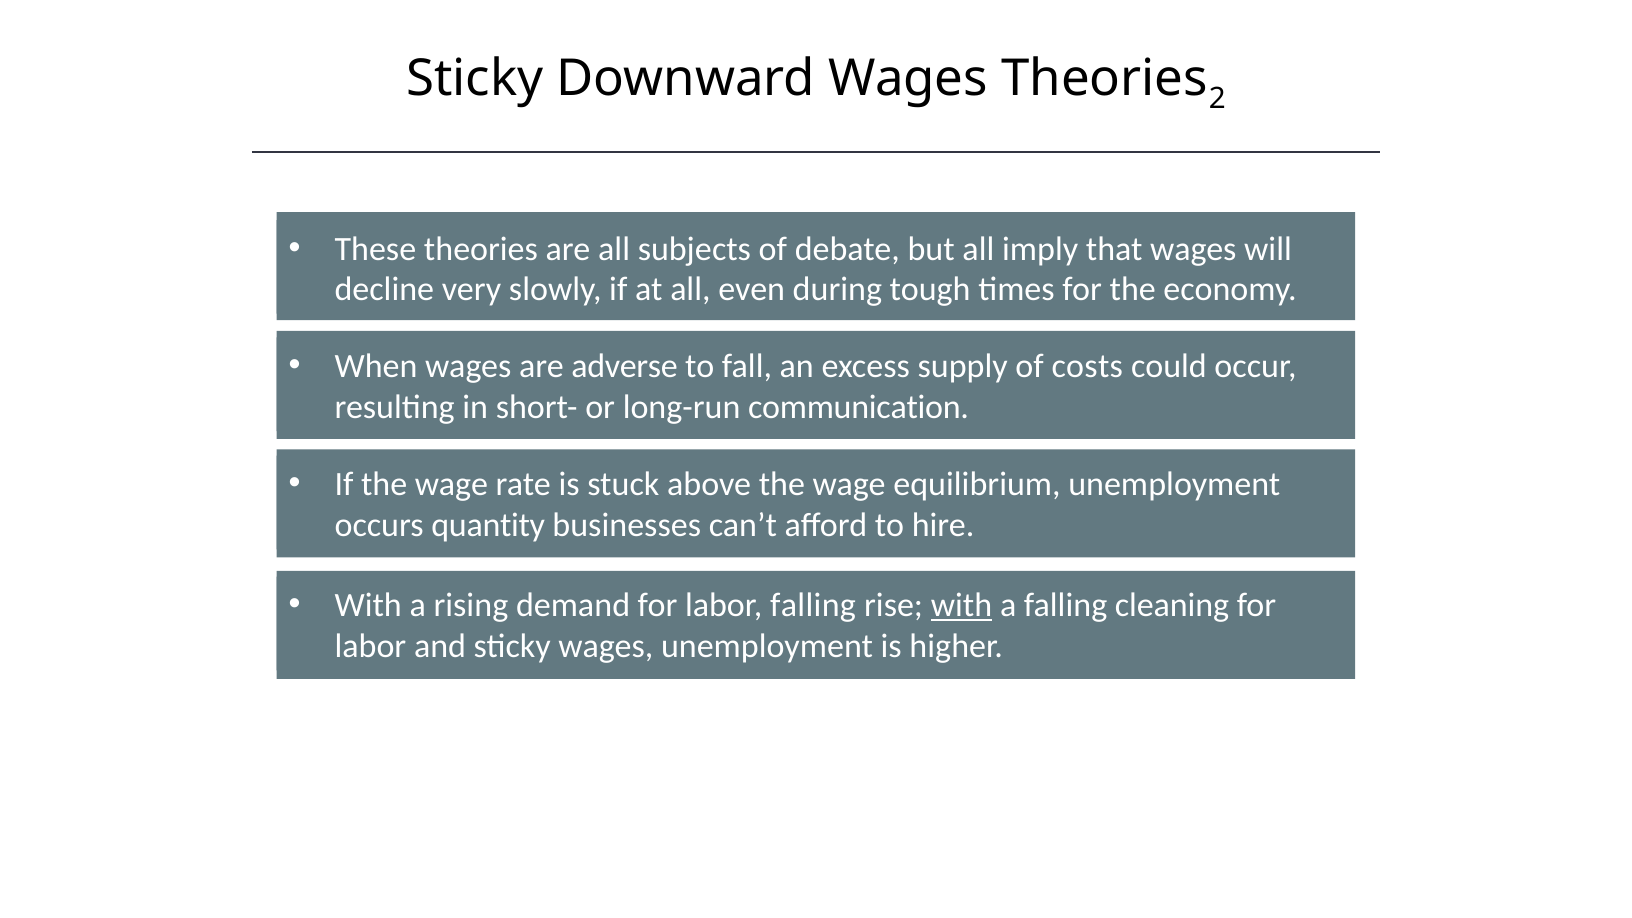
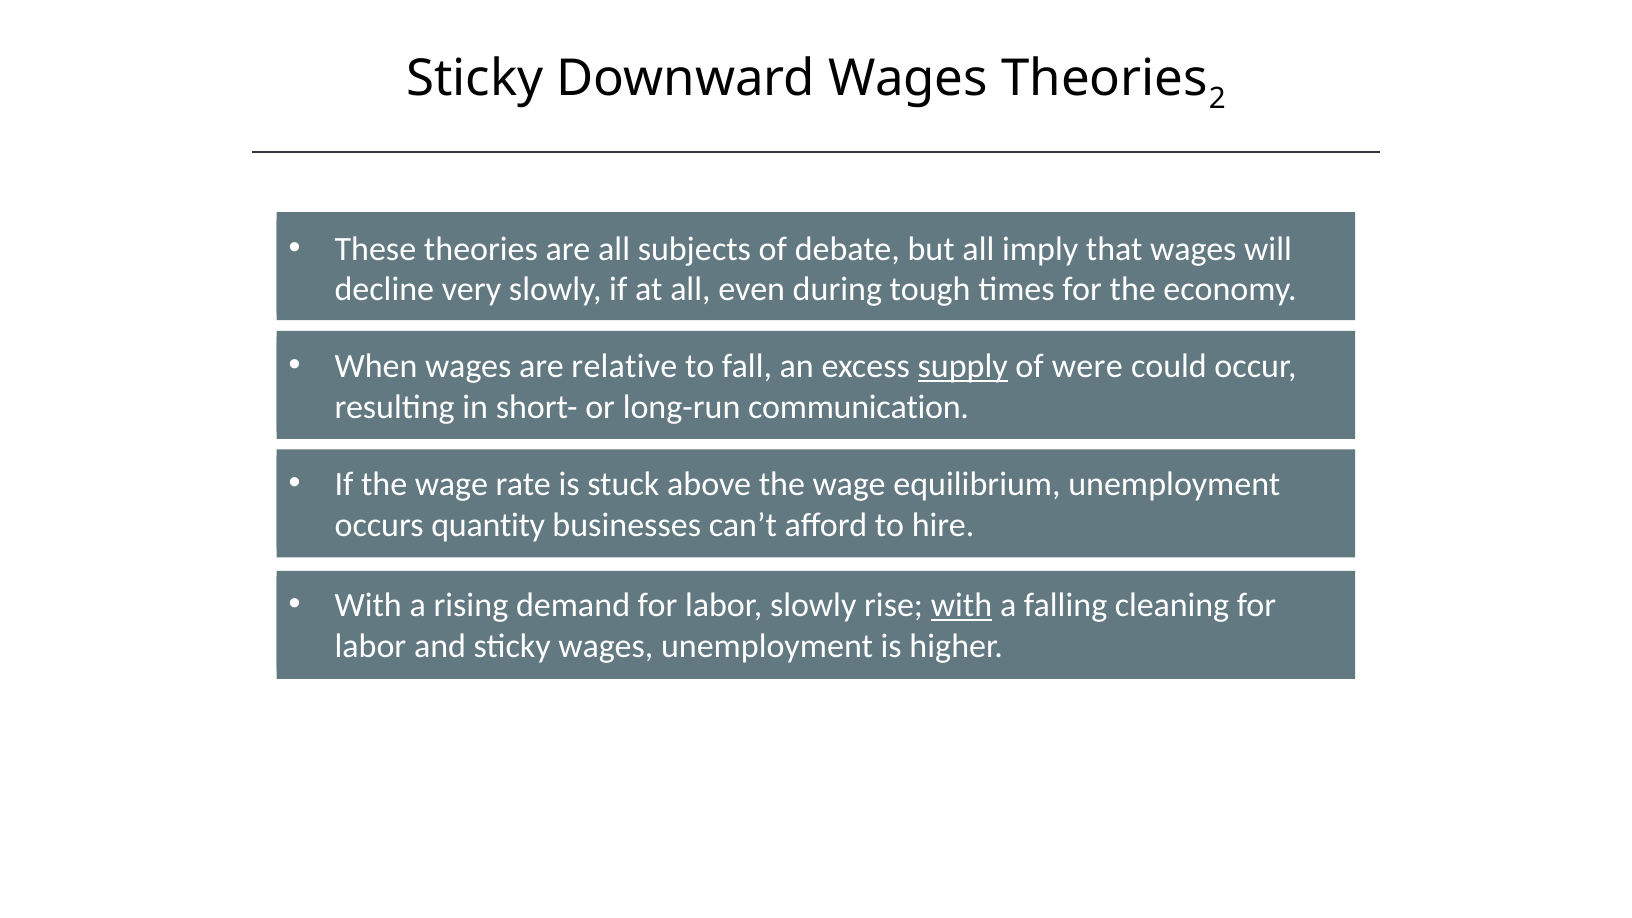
adverse: adverse -> relative (624, 366)
supply underline: none -> present (963, 366)
costs: costs -> were (1087, 366)
labor falling: falling -> slowly (813, 605)
